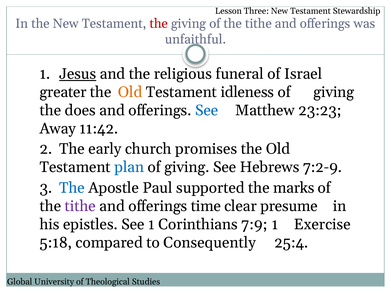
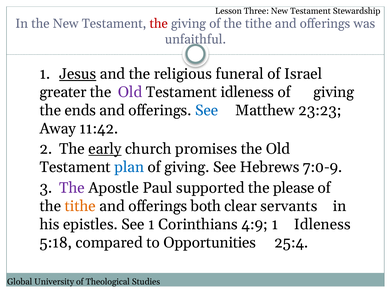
Old colour: orange -> purple (130, 92)
does: does -> ends (80, 111)
early underline: none -> present (105, 149)
7:2-9: 7:2-9 -> 7:0-9 (323, 167)
The colour: blue -> purple (72, 188)
marks: marks -> please (294, 188)
tithe colour: purple -> orange (80, 206)
time: time -> both (206, 206)
presume: presume -> servants (289, 206)
7:9: 7:9 -> 4:9 (255, 225)
1 Exercise: Exercise -> Idleness (322, 225)
Consequently: Consequently -> Opportunities (210, 243)
